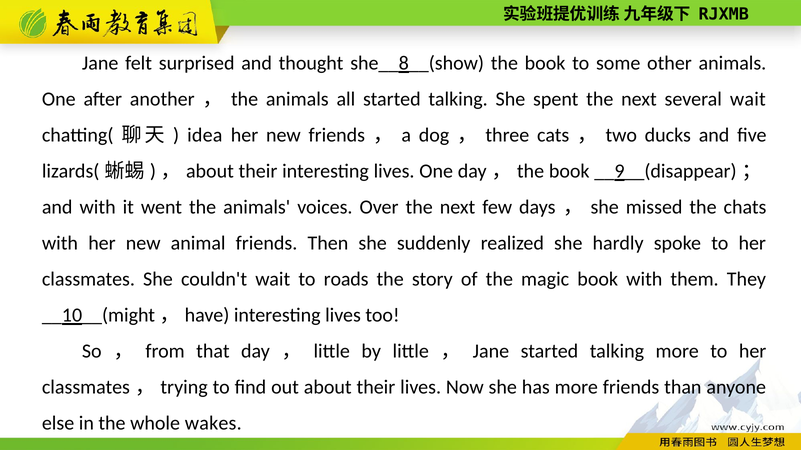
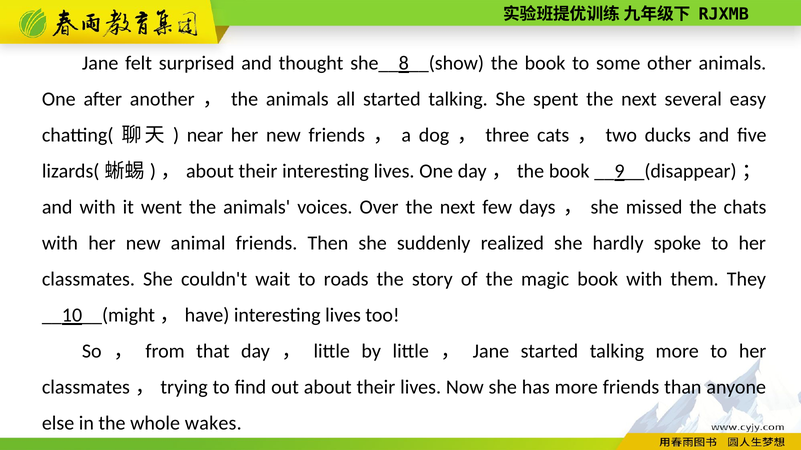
several wait: wait -> easy (748, 99)
idea: idea -> near (205, 135)
